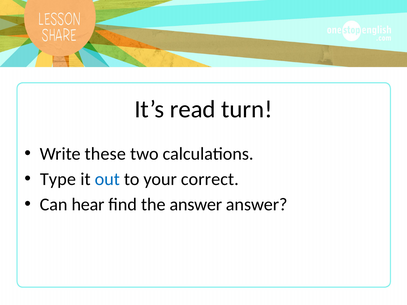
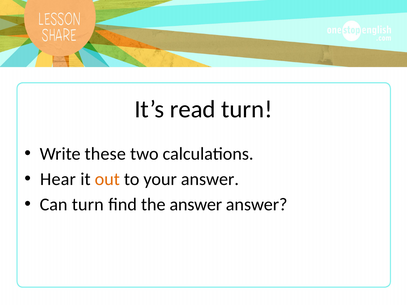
Type: Type -> Hear (58, 179)
out colour: blue -> orange (107, 179)
your correct: correct -> answer (210, 179)
Can hear: hear -> turn (88, 205)
